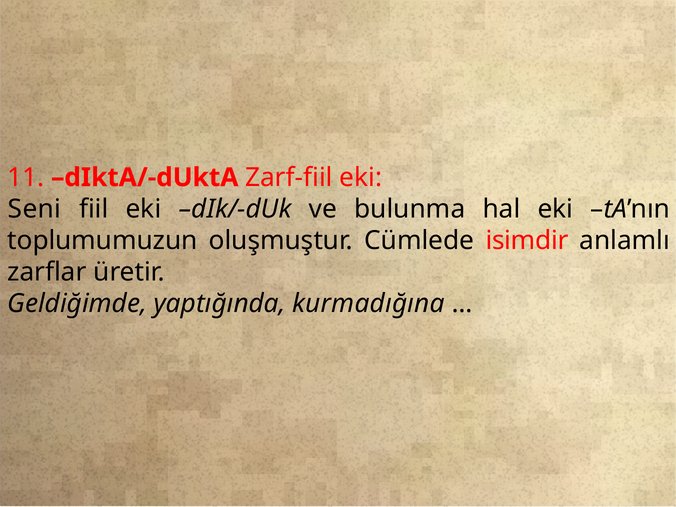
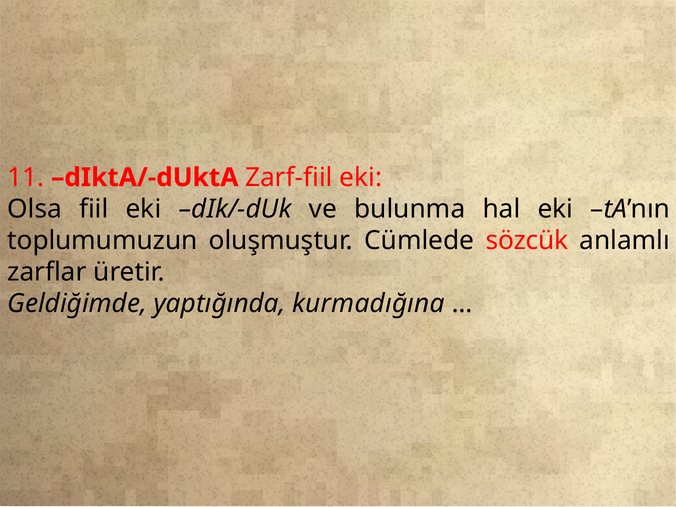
Seni: Seni -> Olsa (35, 209)
isimdir: isimdir -> sözcük (527, 241)
